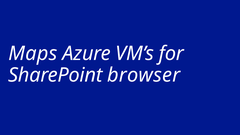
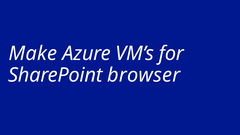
Maps: Maps -> Make (33, 53)
